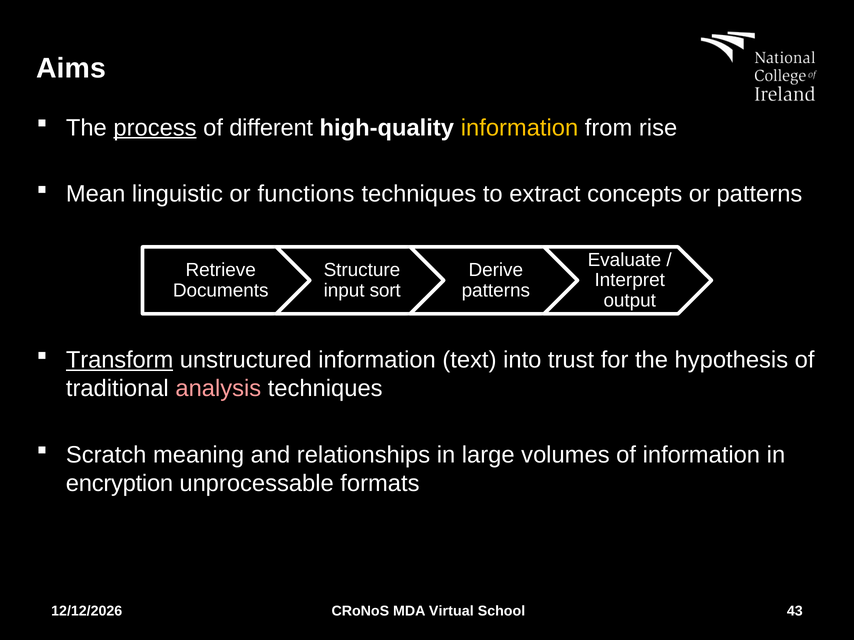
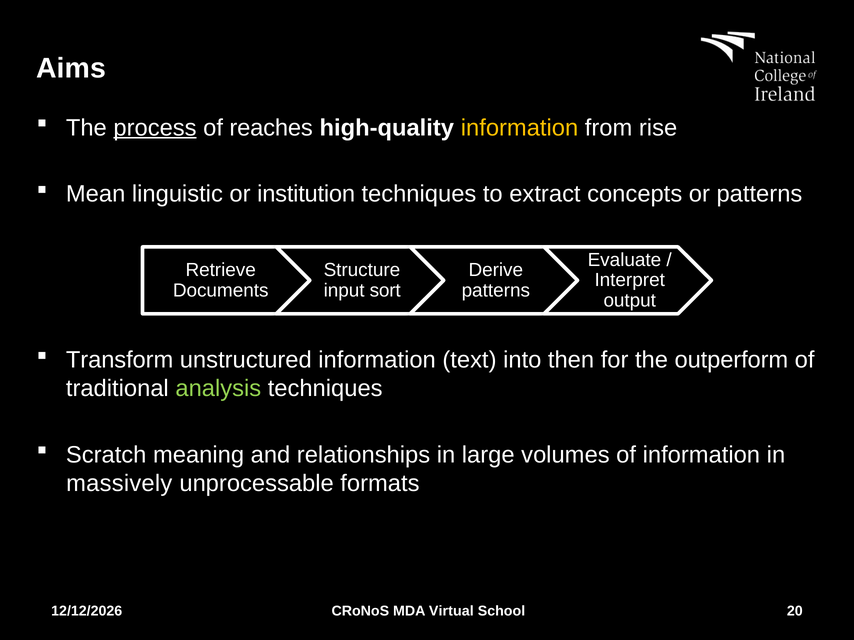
different: different -> reaches (271, 128)
functions: functions -> institution (306, 194)
Transform underline: present -> none (120, 360)
trust: trust -> then (571, 360)
hypothesis: hypothesis -> outperform (731, 360)
analysis colour: pink -> light green (218, 389)
encryption: encryption -> massively (119, 484)
43: 43 -> 20 (795, 612)
